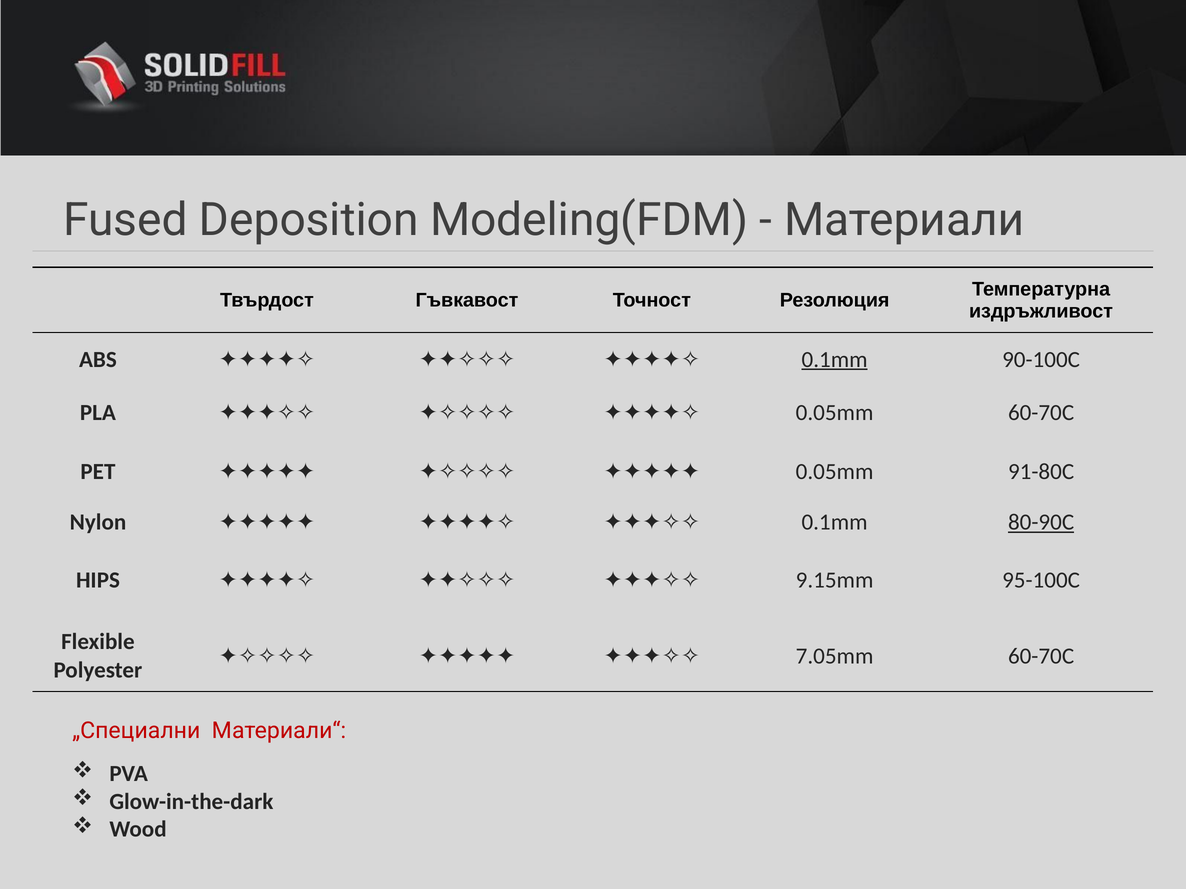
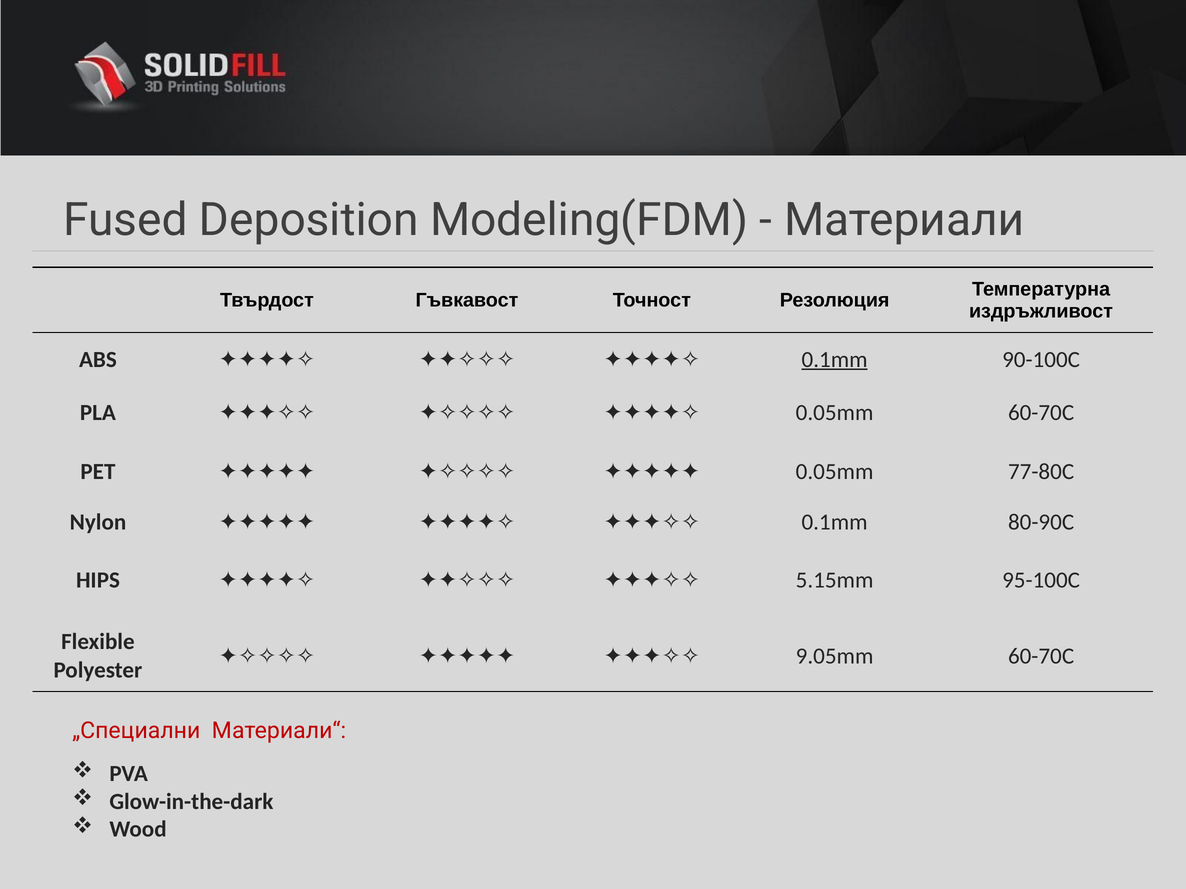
91-80C: 91-80C -> 77-80C (1041, 472)
80-90C underline: present -> none (1041, 523)
9.15mm: 9.15mm -> 5.15mm (835, 581)
7.05mm: 7.05mm -> 9.05mm (835, 656)
